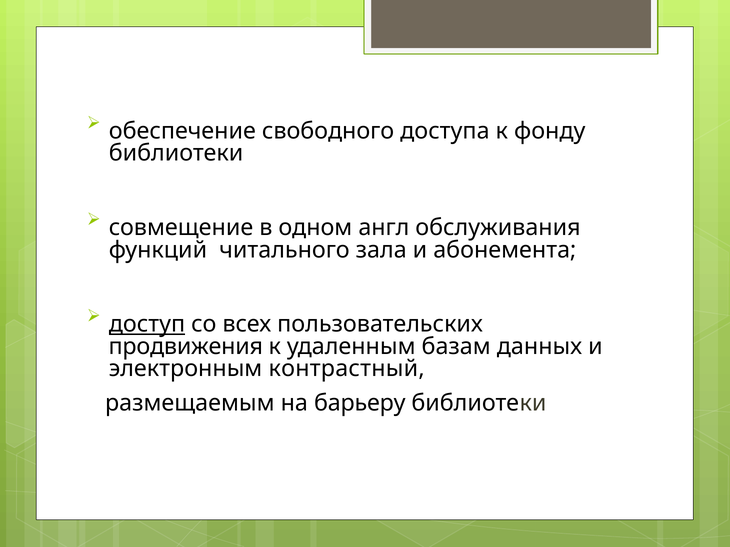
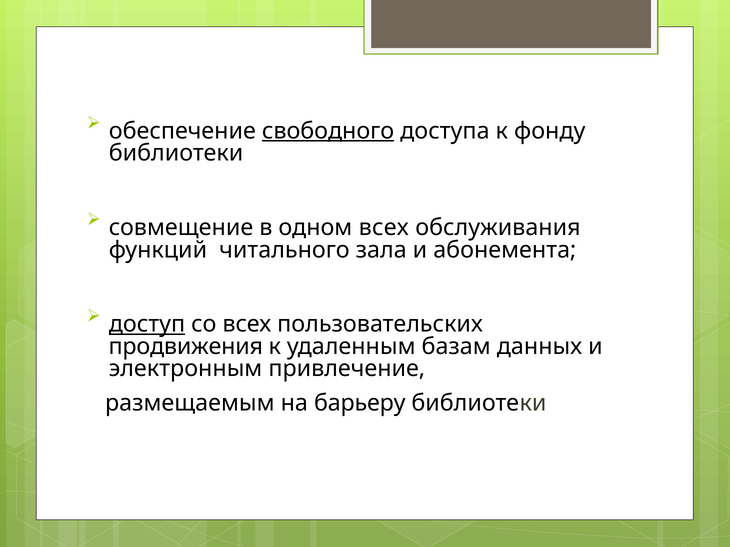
свободного underline: none -> present (328, 131)
одном англ: англ -> всех (384, 228)
контрастный: контрастный -> привлечение (347, 369)
